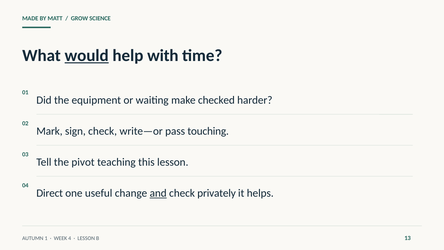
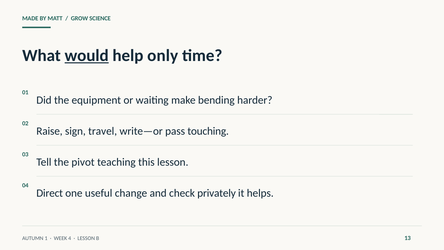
with: with -> only (163, 55)
checked: checked -> bending (216, 100)
Mark: Mark -> Raise (49, 131)
sign check: check -> travel (103, 131)
and underline: present -> none (158, 193)
